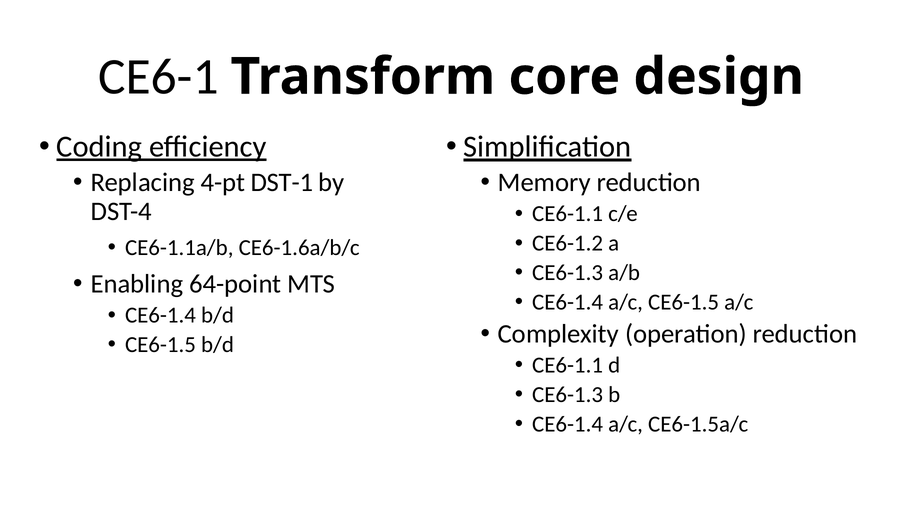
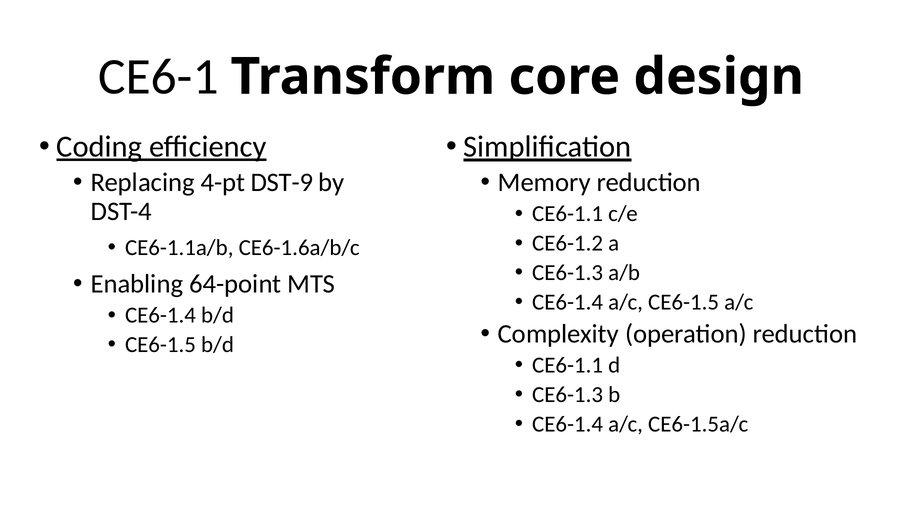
DST-1: DST-1 -> DST-9 (282, 182)
